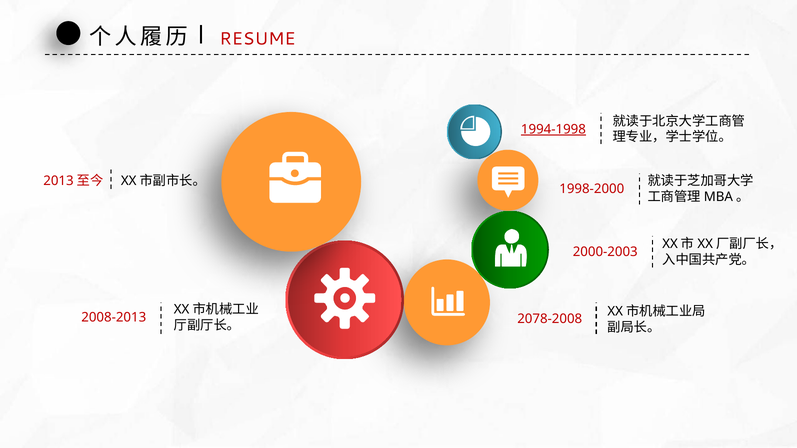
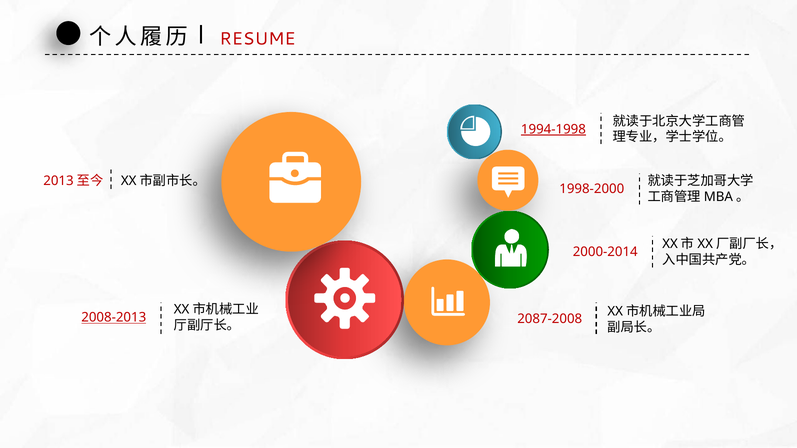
2000-2003: 2000-2003 -> 2000-2014 (605, 252)
2008-2013 underline: none -> present (114, 318)
2078-2008: 2078-2008 -> 2087-2008 (550, 319)
